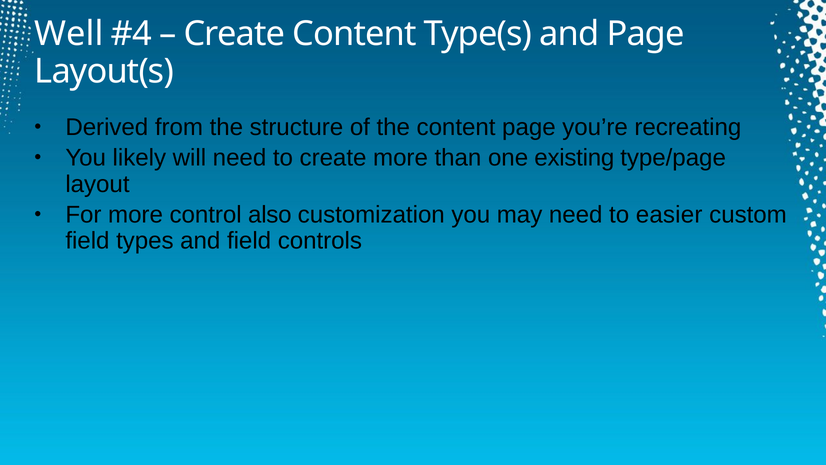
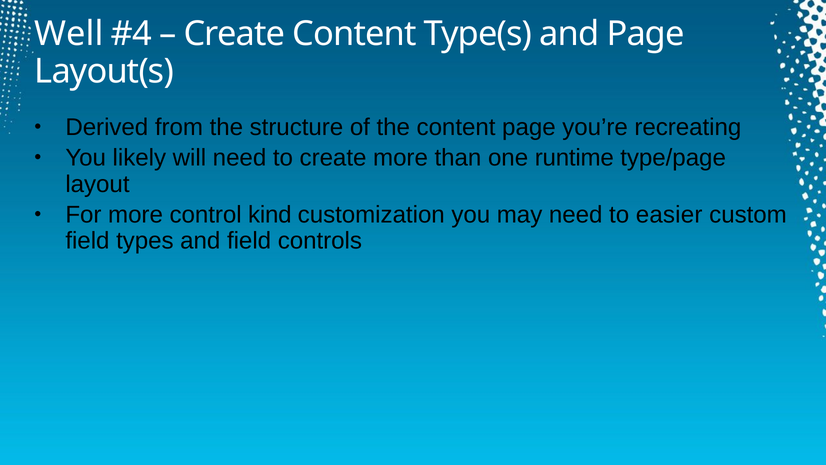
existing: existing -> runtime (574, 158)
also: also -> kind (270, 215)
